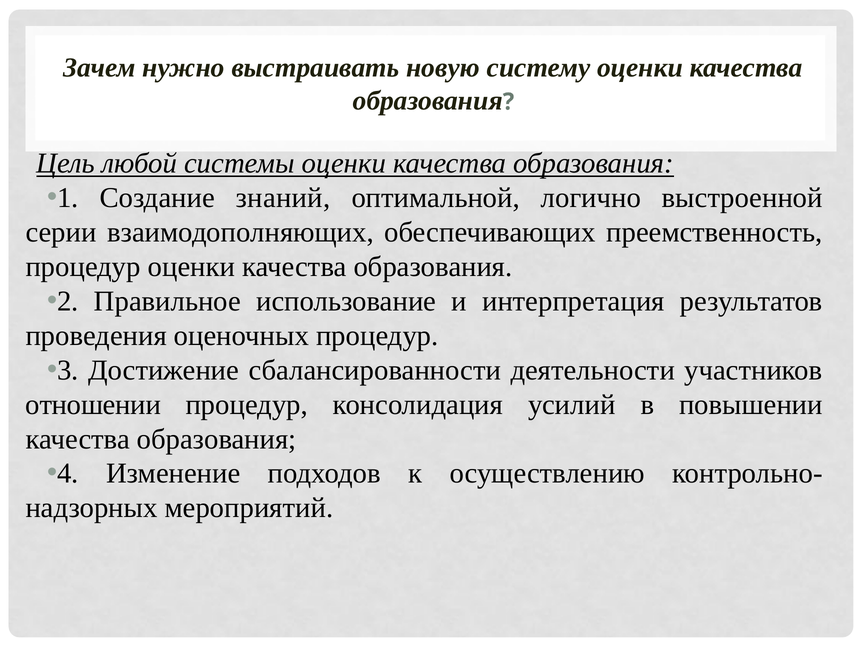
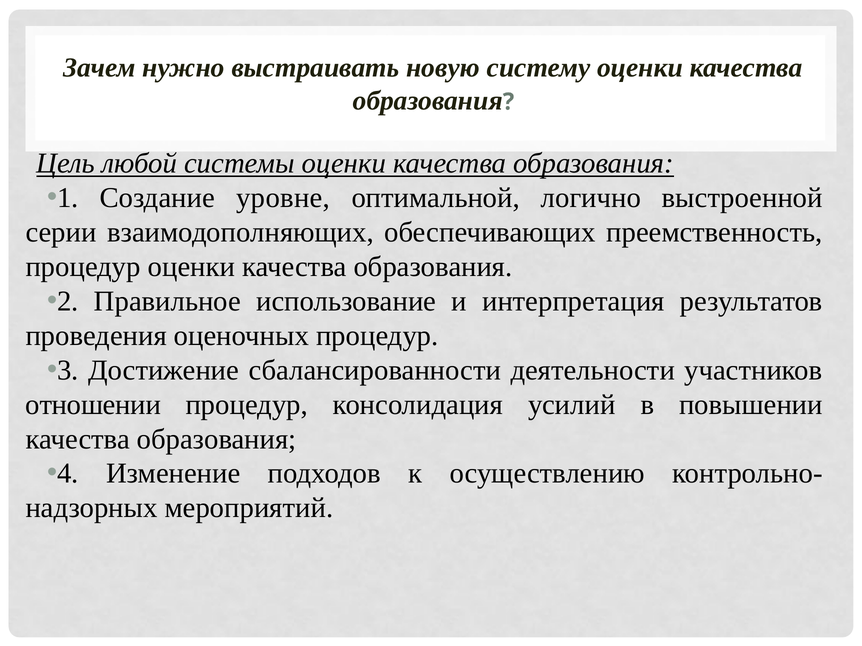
знаний: знаний -> уровне (283, 198)
